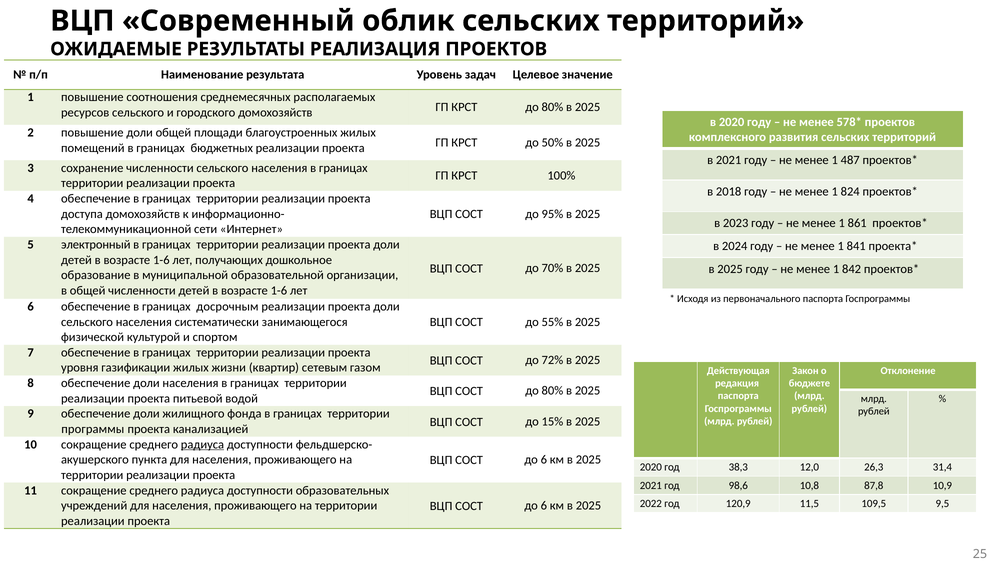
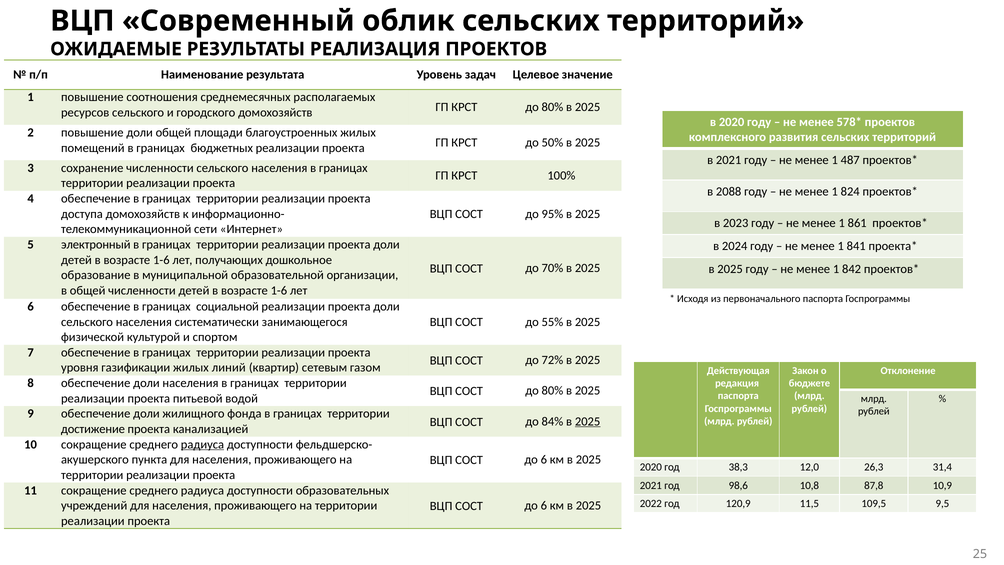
2018: 2018 -> 2088 (729, 192)
досрочным: досрочным -> социальной (228, 306)
жизни: жизни -> линий (229, 368)
15%: 15% -> 84% (552, 421)
2025 underline: none -> present (588, 421)
программы: программы -> достижение (93, 429)
